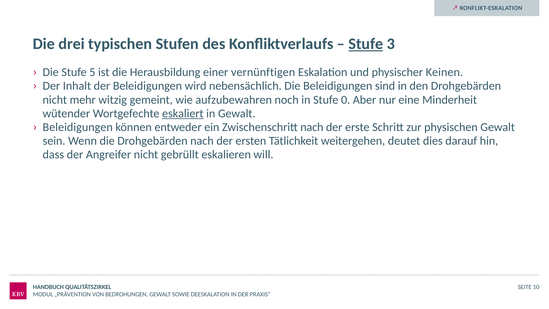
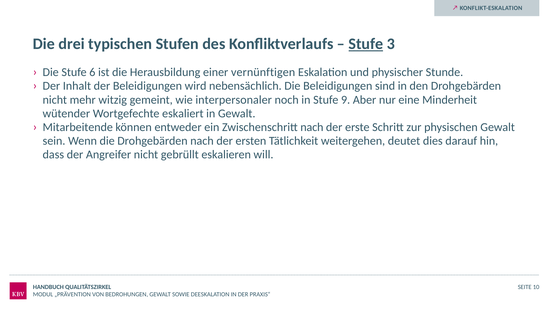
5: 5 -> 6 (92, 72)
Keinen: Keinen -> Stunde (444, 72)
aufzubewahren: aufzubewahren -> interpersonaler (234, 100)
0: 0 -> 9 (346, 100)
eskaliert underline: present -> none (183, 113)
Beleidigungen: Beleidigungen -> Mitarbeitende (78, 127)
